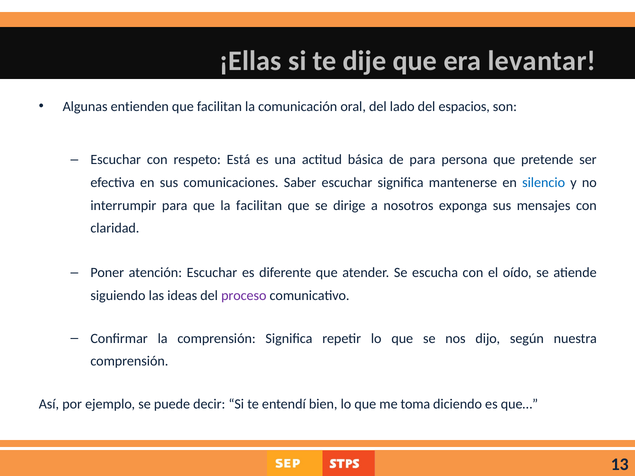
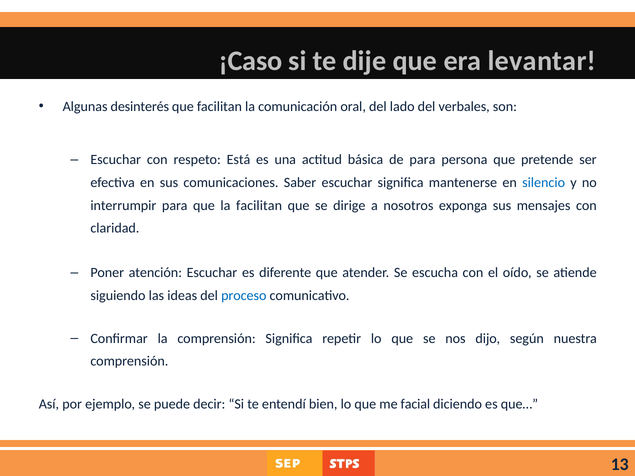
¡Ellas: ¡Ellas -> ¡Caso (251, 61)
entienden: entienden -> desinterés (140, 107)
espacios: espacios -> verbales (464, 107)
proceso colour: purple -> blue (244, 296)
toma: toma -> facial (415, 404)
